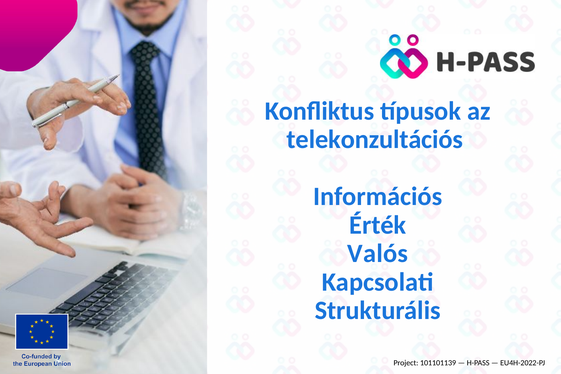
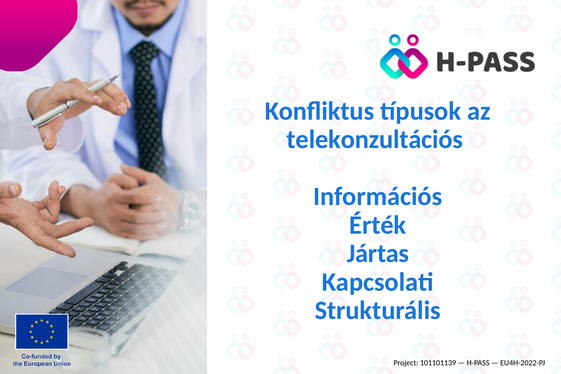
Valós: Valós -> Jártas (378, 253)
